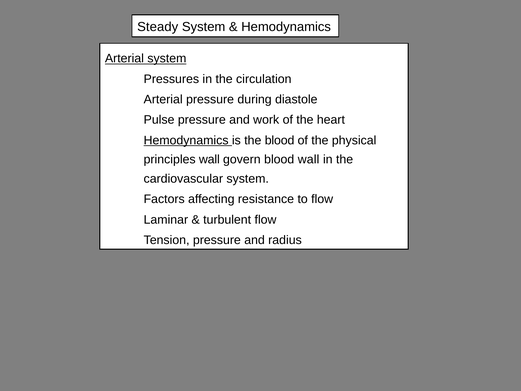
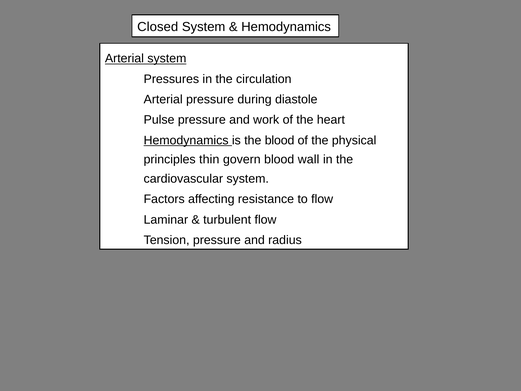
Steady: Steady -> Closed (158, 27)
principles wall: wall -> thin (209, 159)
